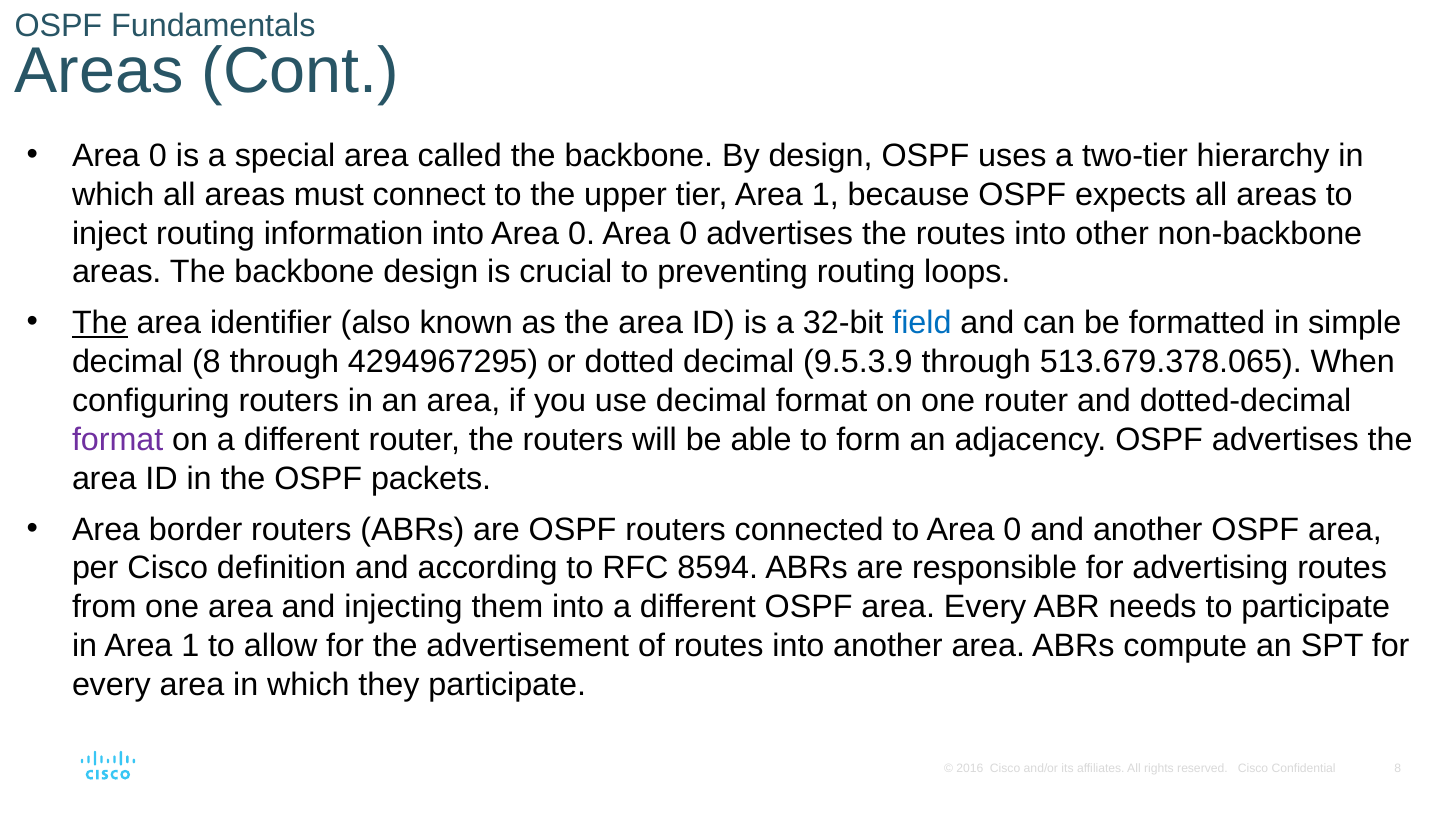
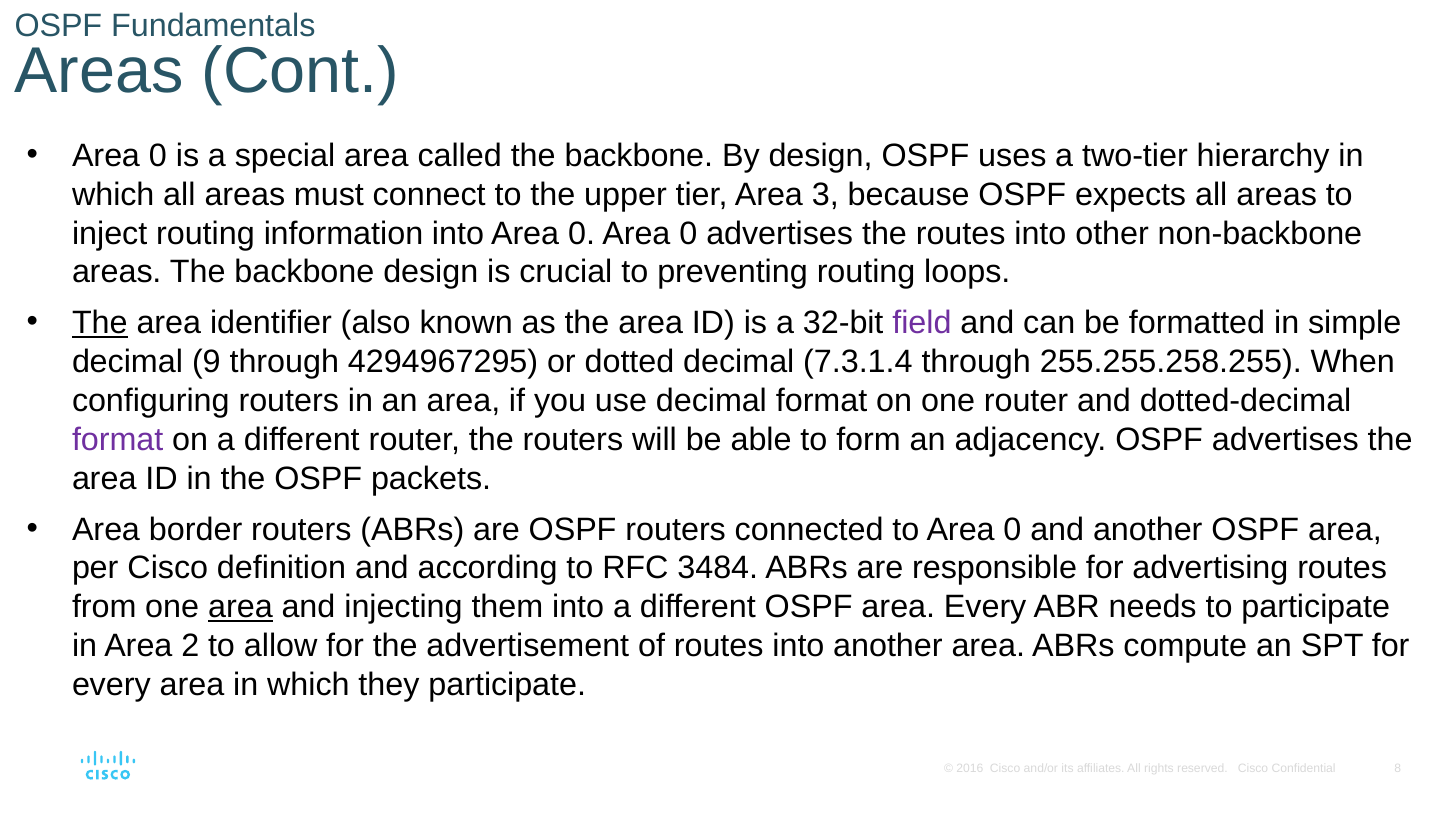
tier Area 1: 1 -> 3 (825, 195)
field colour: blue -> purple (922, 323)
decimal 8: 8 -> 9 (206, 362)
9.5.3.9: 9.5.3.9 -> 7.3.1.4 (858, 362)
513.679.378.065: 513.679.378.065 -> 255.255.258.255 (1171, 362)
8594: 8594 -> 3484 (718, 568)
area underline: none -> present (240, 607)
in Area 1: 1 -> 2 (190, 646)
